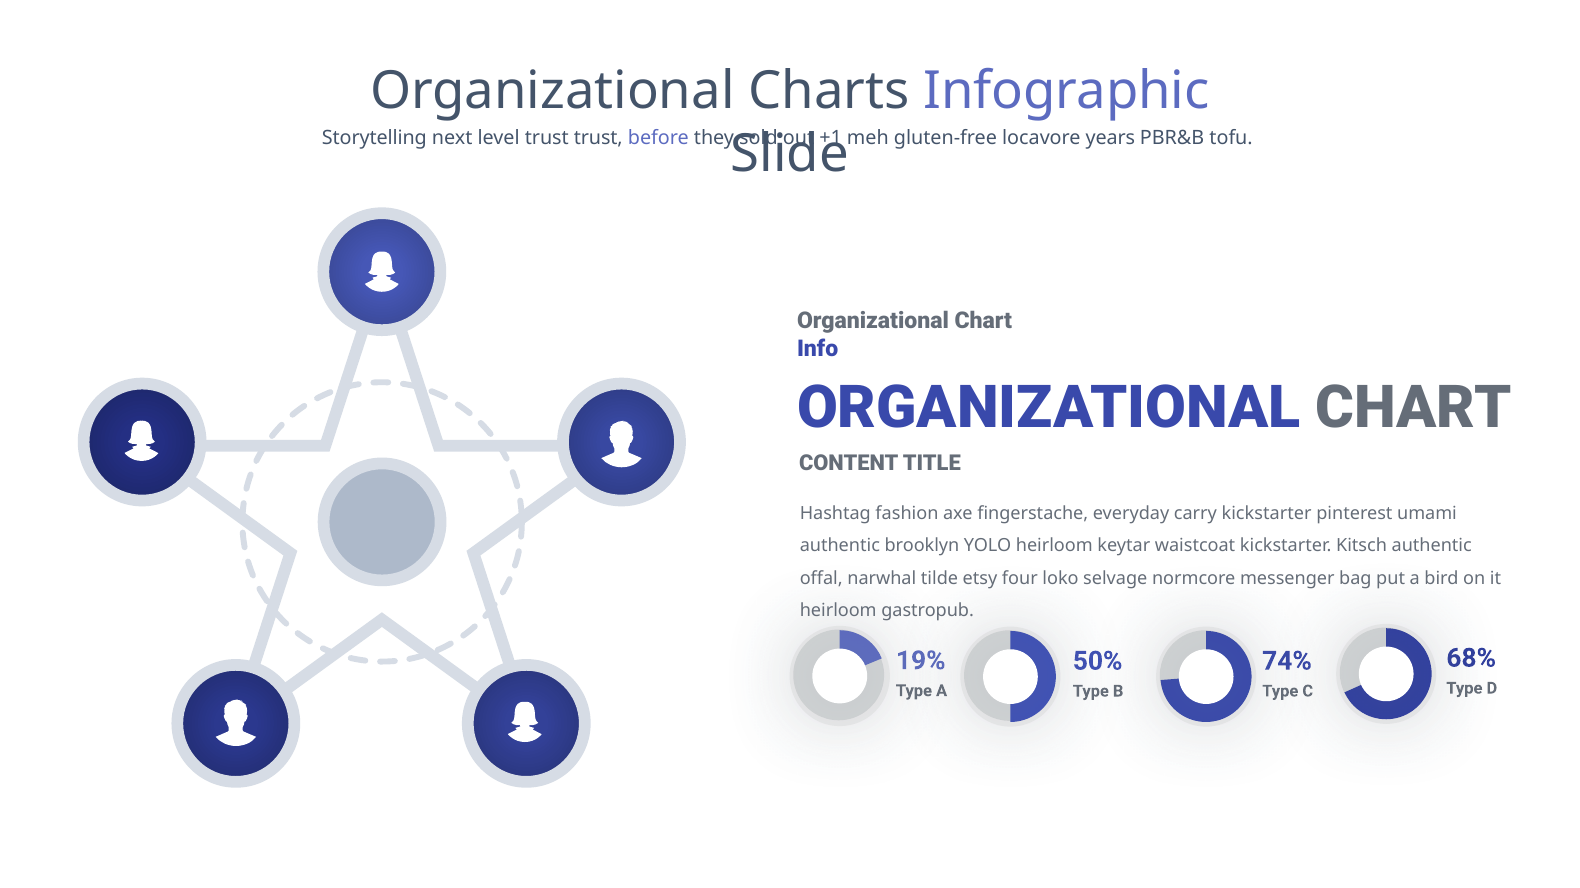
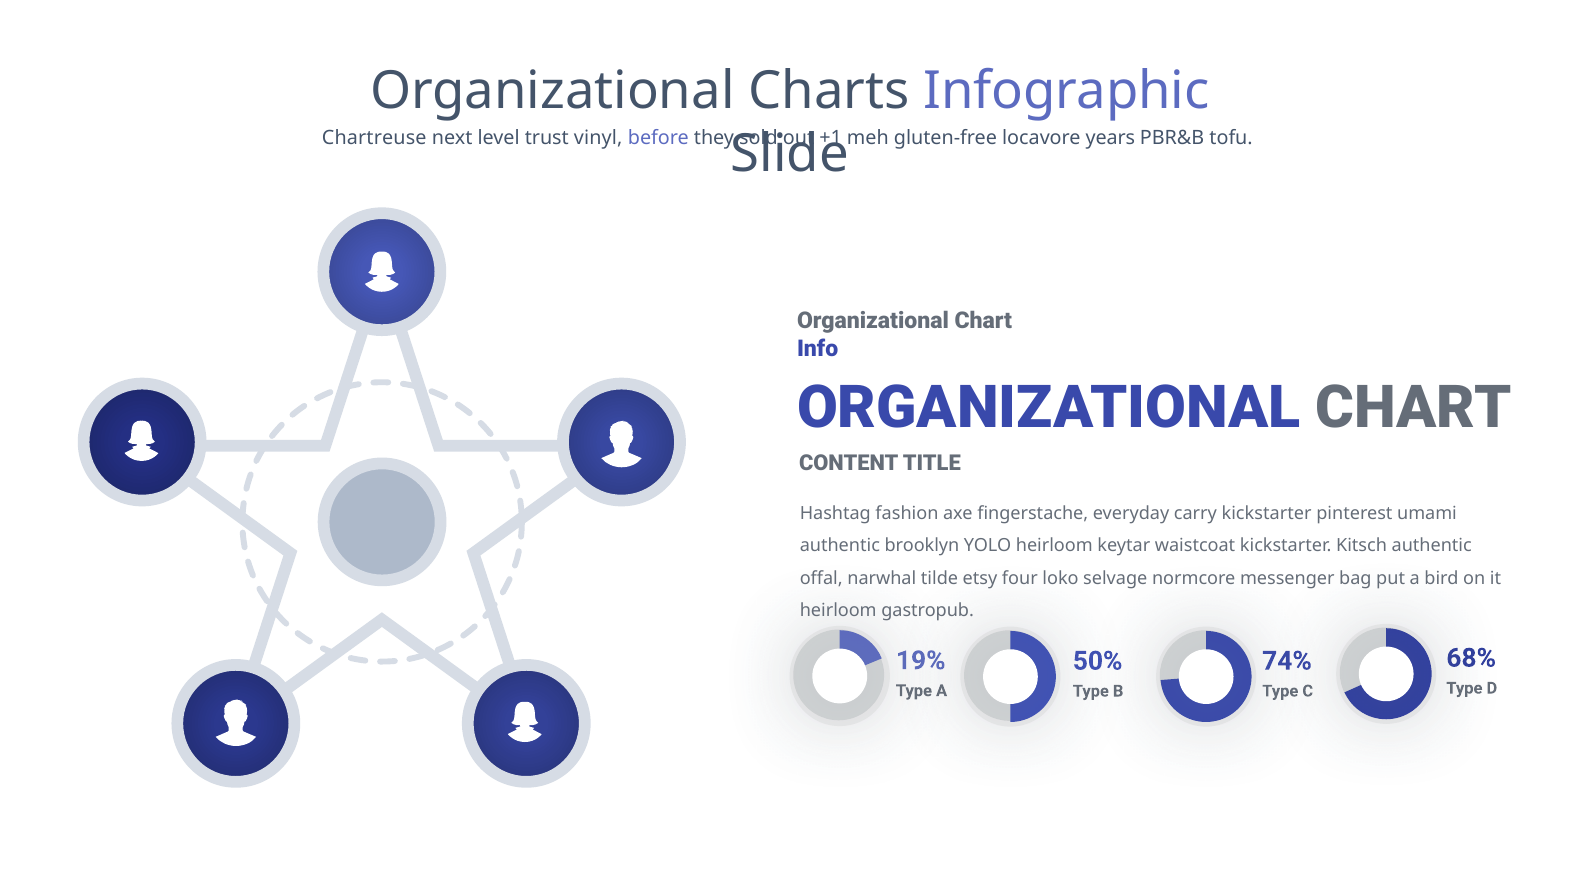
Storytelling: Storytelling -> Chartreuse (374, 138)
trust trust: trust -> vinyl (598, 138)
